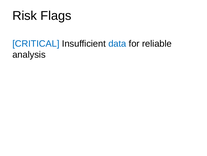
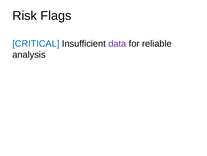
data colour: blue -> purple (117, 43)
